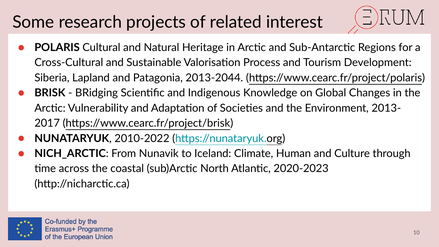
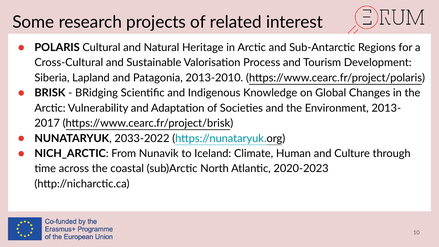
2013-2044: 2013-2044 -> 2013-2010 (214, 78)
2010-2022: 2010-2022 -> 2033-2022 (142, 138)
